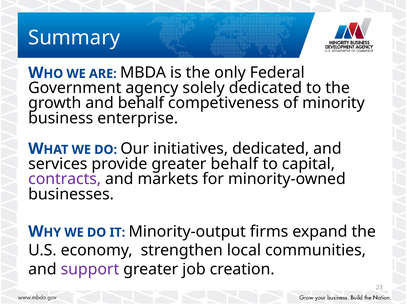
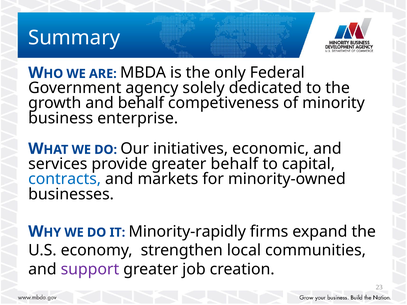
initiatives dedicated: dedicated -> economic (271, 149)
contracts colour: purple -> blue (65, 179)
Minority-output: Minority-output -> Minority-rapidly (187, 232)
